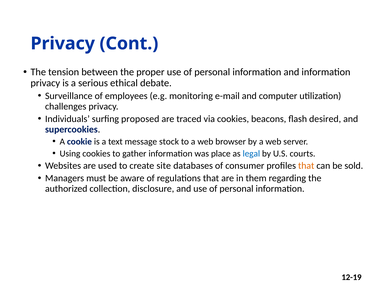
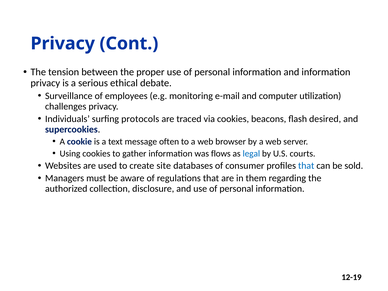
proposed: proposed -> protocols (140, 119)
stock: stock -> often (169, 142)
place: place -> flows (221, 153)
that colour: orange -> blue (306, 166)
